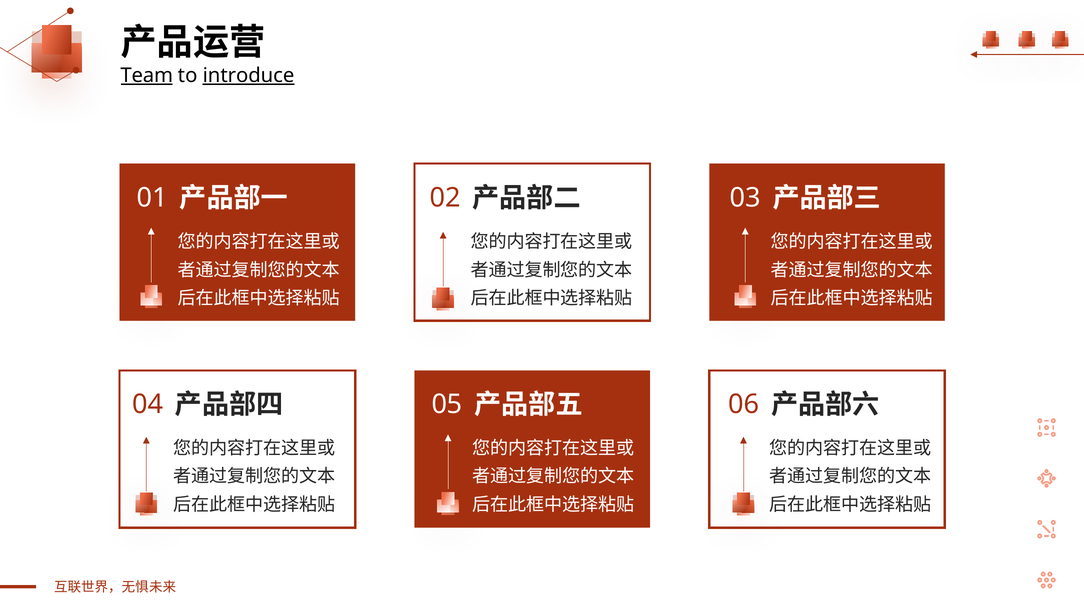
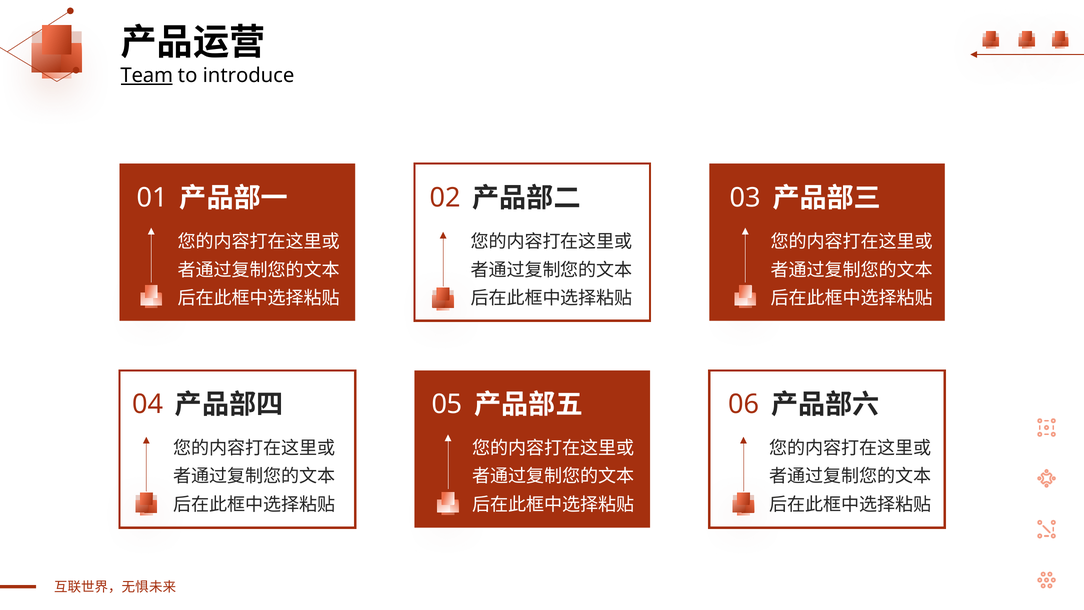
introduce underline: present -> none (249, 75)
